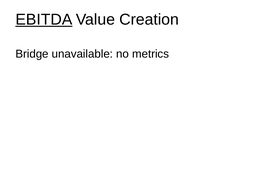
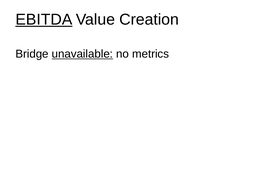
unavailable underline: none -> present (82, 54)
